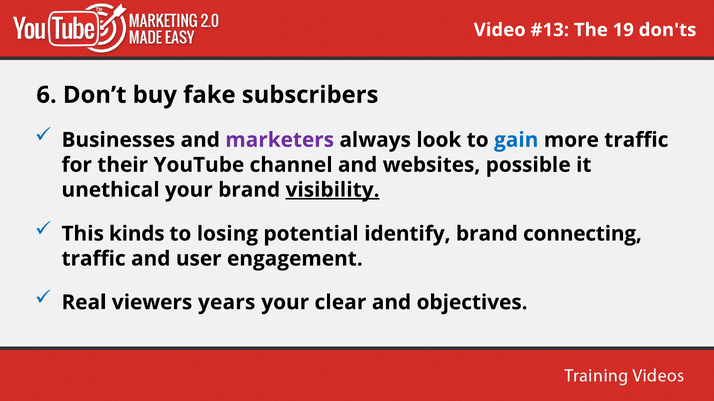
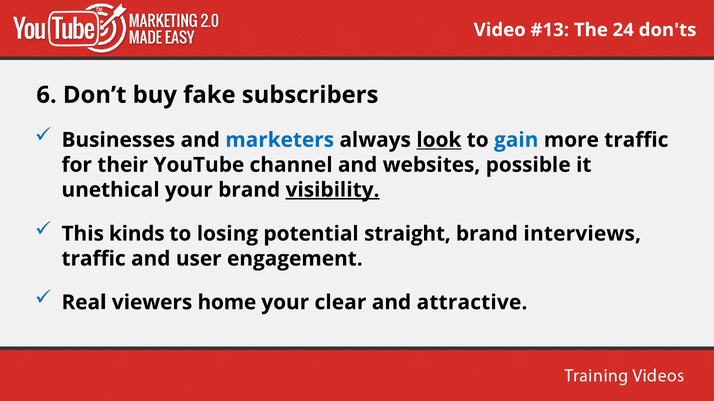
19: 19 -> 24 (623, 30)
marketers colour: purple -> blue (280, 140)
look underline: none -> present (439, 140)
identify: identify -> straight (407, 234)
connecting: connecting -> interviews (582, 234)
years: years -> home (227, 303)
objectives: objectives -> attractive (472, 303)
